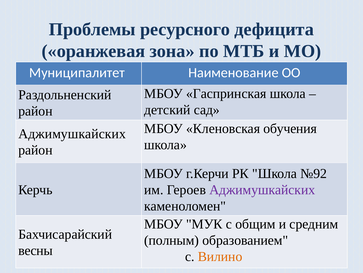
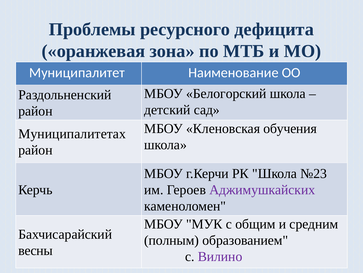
Гаспринская: Гаспринская -> Белогорский (226, 93)
Аджимушкайских: Аджимушкайских -> Муниципалитетах (72, 134)
№92: №92 -> №23 (314, 173)
Вилино colour: orange -> purple (220, 256)
